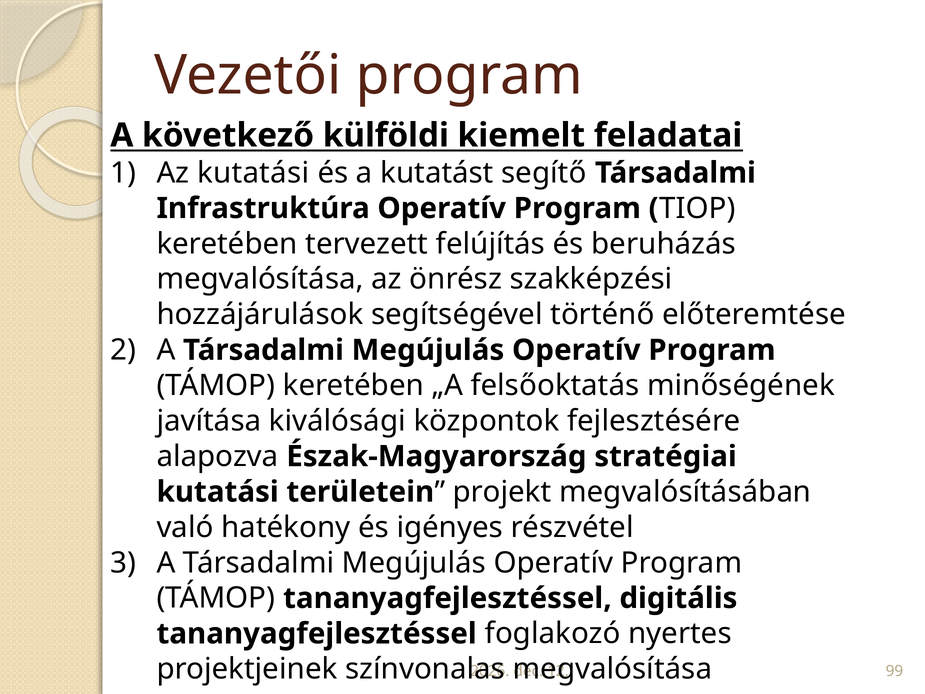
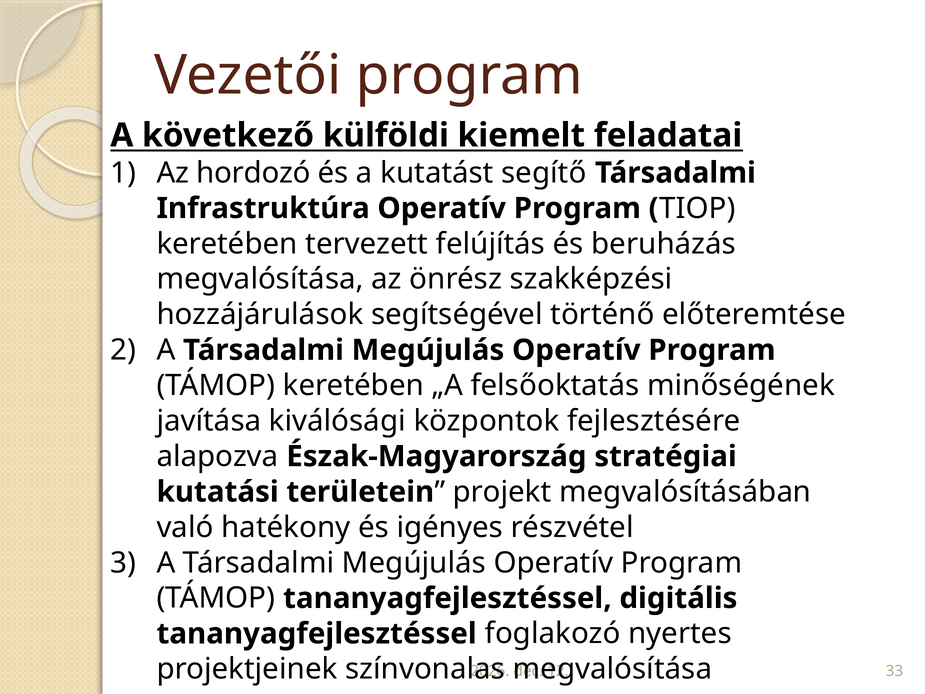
Az kutatási: kutatási -> hordozó (254, 173)
99: 99 -> 33 (894, 671)
